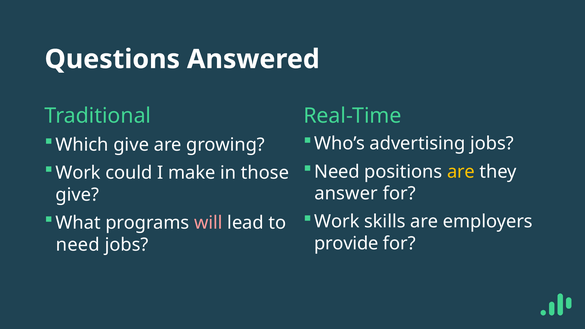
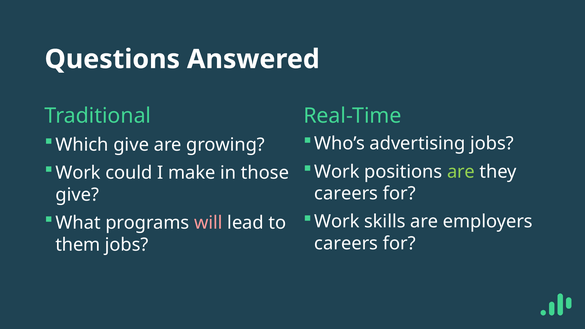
Need: Need -> Work (337, 172)
are colour: yellow -> light green (461, 172)
answer: answer -> careers (346, 194)
provide: provide -> careers (346, 244)
need: need -> them (78, 245)
